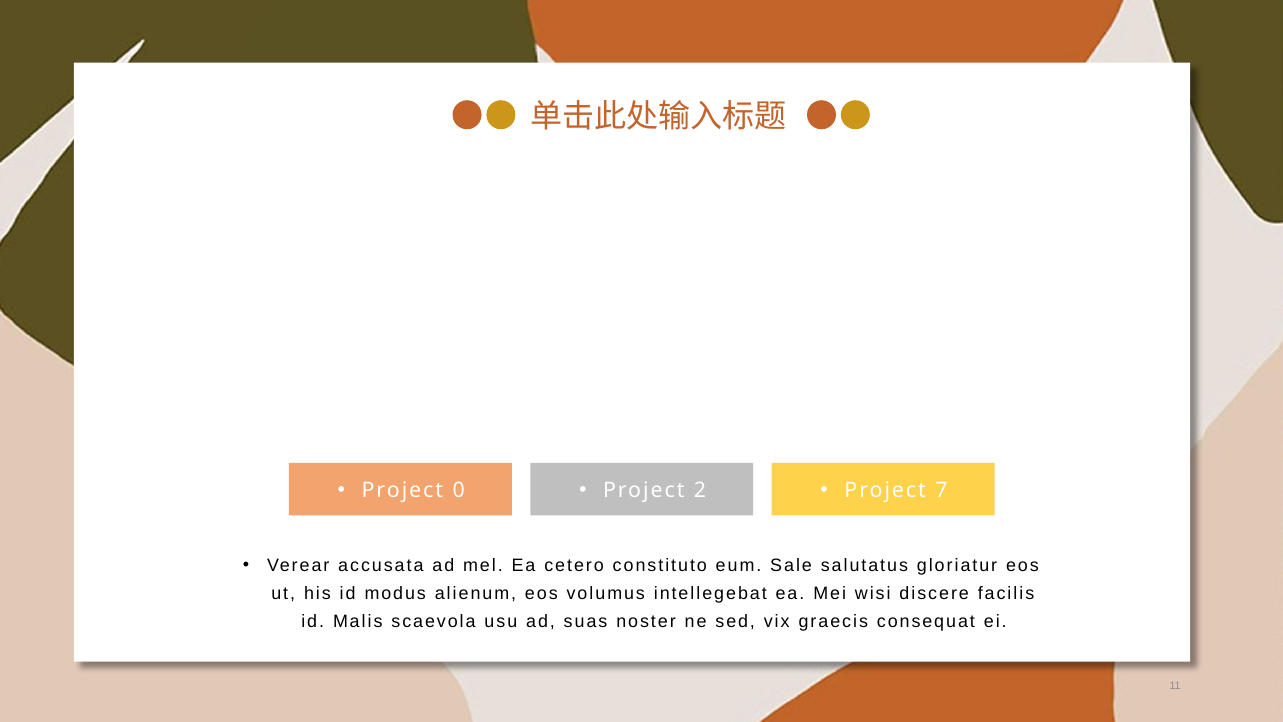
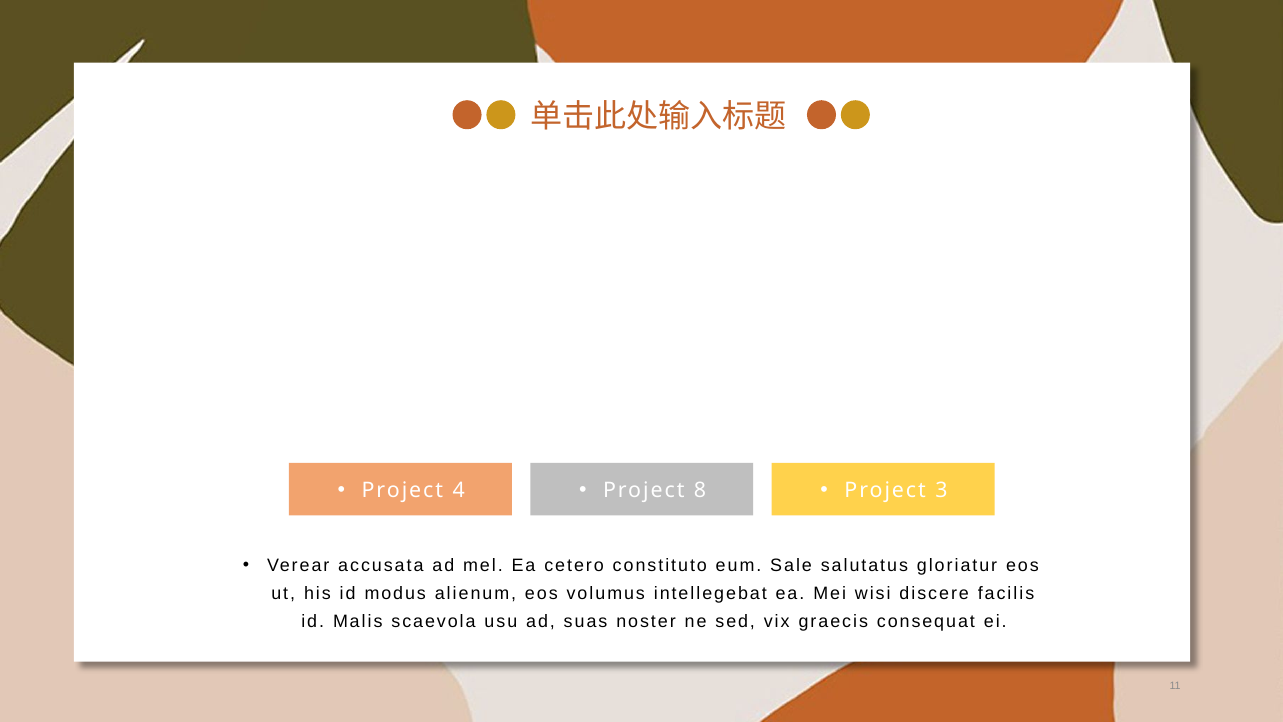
0: 0 -> 4 (459, 490)
2: 2 -> 8 (700, 490)
7: 7 -> 3 (941, 490)
